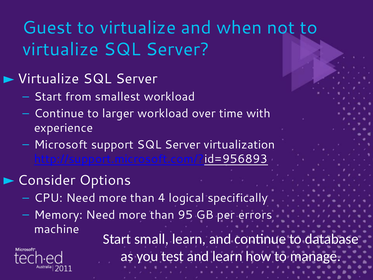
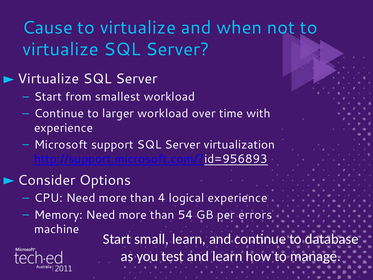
Guest: Guest -> Cause (47, 28)
logical specifically: specifically -> experience (238, 198)
95: 95 -> 54 (185, 215)
